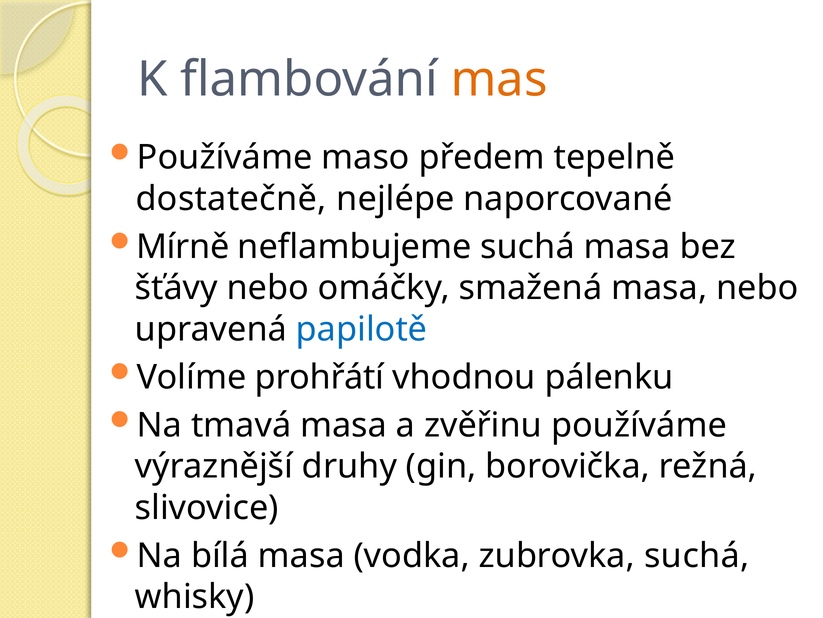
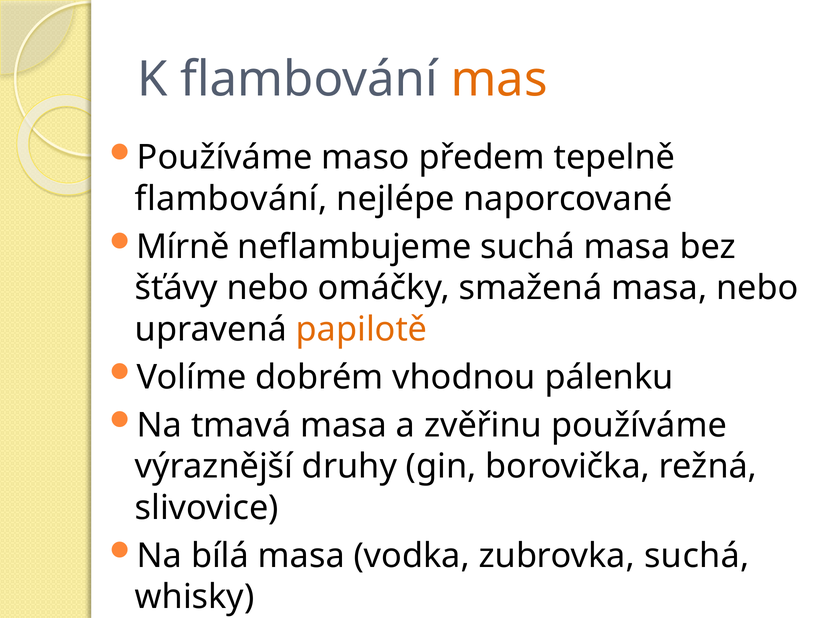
dostatečně: dostatečně -> flambování (231, 198)
papilotě colour: blue -> orange (362, 329)
prohřátí: prohřátí -> dobrém (319, 377)
